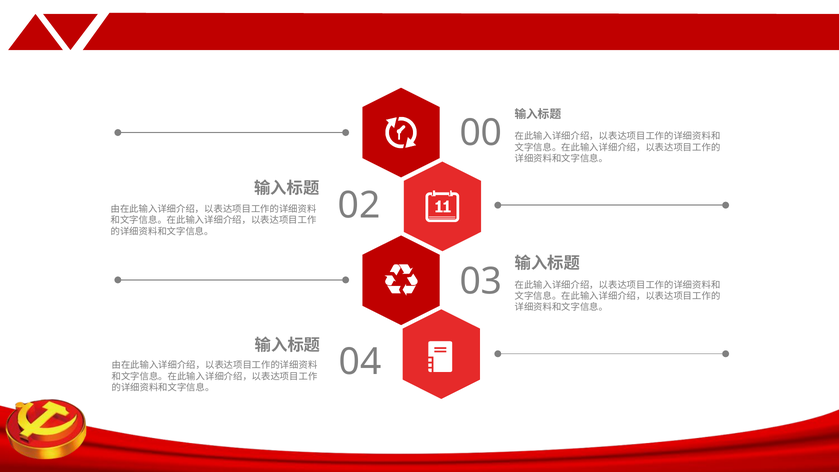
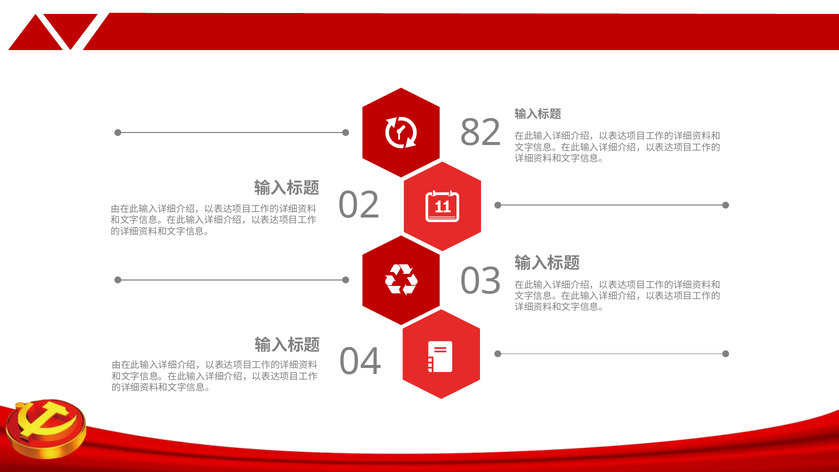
00: 00 -> 82 (481, 133)
